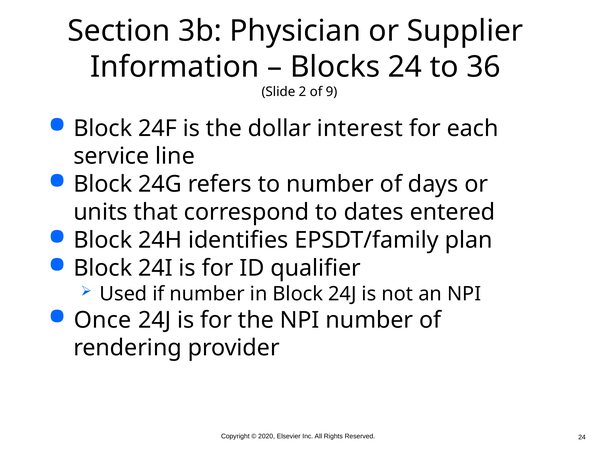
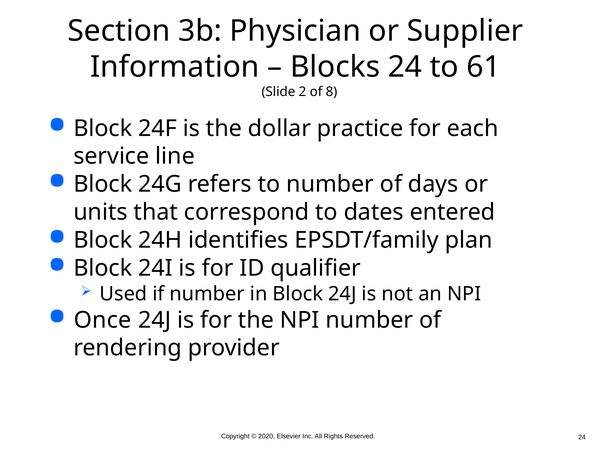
36: 36 -> 61 (484, 67)
9: 9 -> 8 (332, 92)
interest: interest -> practice (360, 128)
